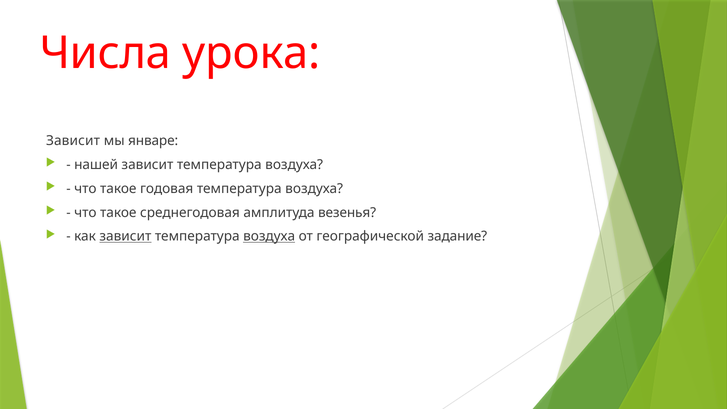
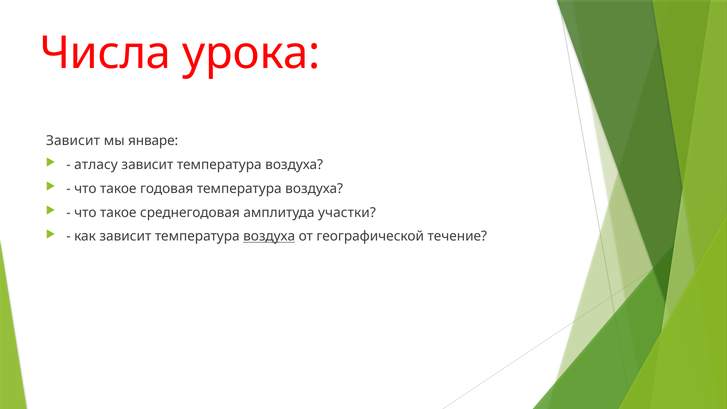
нашей: нашей -> атласу (96, 165)
везенья: везенья -> участки (347, 213)
зависит underline: present -> none (125, 236)
задание: задание -> течение (457, 236)
